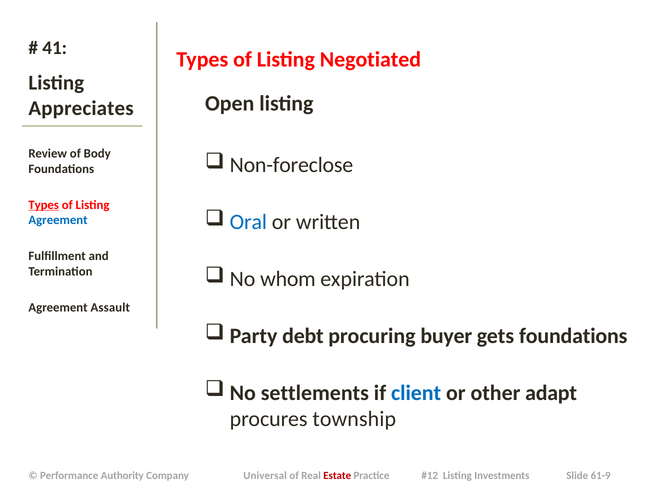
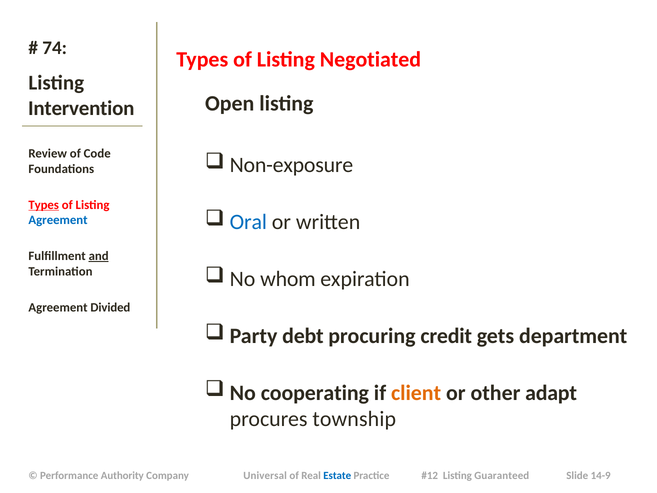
41: 41 -> 74 (55, 48)
Appreciates: Appreciates -> Intervention (81, 108)
Body: Body -> Code (97, 153)
Non-foreclose: Non-foreclose -> Non-exposure (291, 165)
and underline: none -> present (99, 256)
Assault: Assault -> Divided (110, 307)
buyer: buyer -> credit (446, 336)
gets foundations: foundations -> department (573, 336)
settlements: settlements -> cooperating (315, 393)
client colour: blue -> orange (416, 393)
Estate colour: red -> blue (337, 475)
Investments: Investments -> Guaranteed (502, 475)
61-9: 61-9 -> 14-9 (601, 475)
